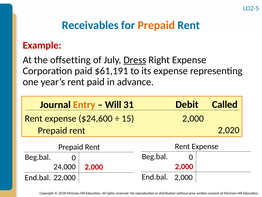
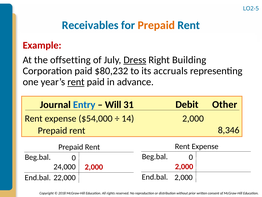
Right Expense: Expense -> Building (189, 60)
$61,191: $61,191 -> $80,232 (111, 71)
its expense: expense -> accruals (171, 71)
rent underline: none -> present (76, 82)
Entry colour: orange -> blue (84, 104)
Called: Called -> Other (225, 104)
$24,600: $24,600 -> $54,000 (96, 118)
15: 15 -> 14 (128, 118)
2,020: 2,020 -> 8,346 (229, 130)
